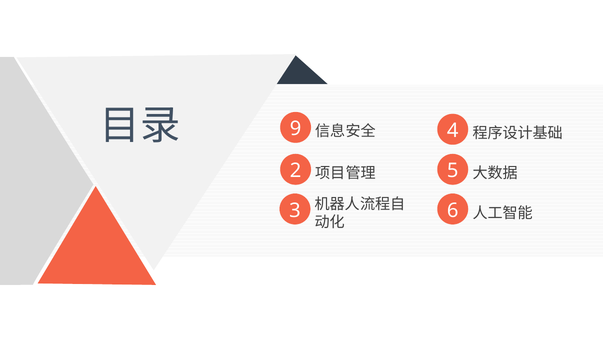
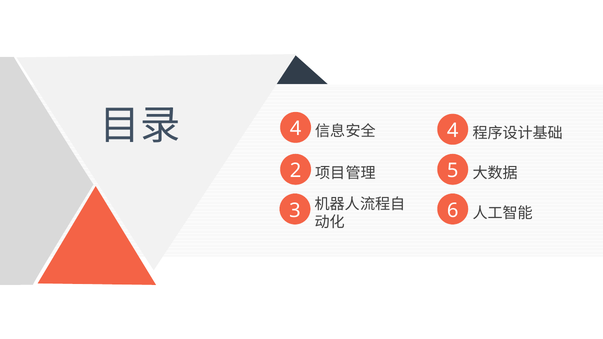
9: 9 -> 4 (296, 129)
